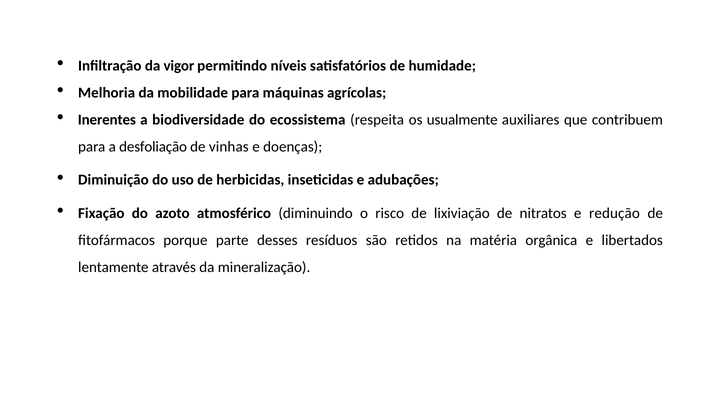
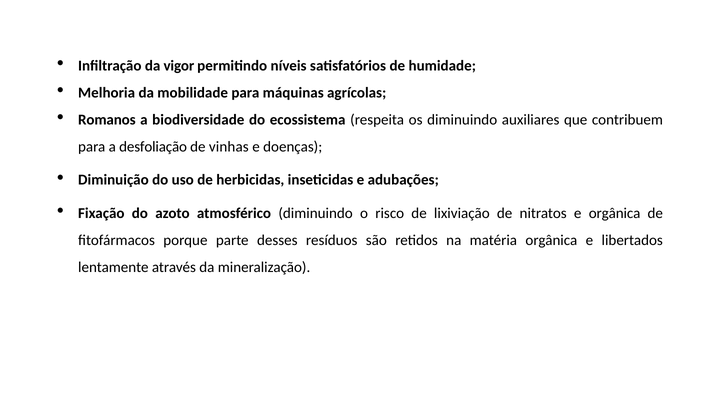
Inerentes: Inerentes -> Romanos (107, 120)
os usualmente: usualmente -> diminuindo (462, 120)
e redução: redução -> orgânica (615, 213)
